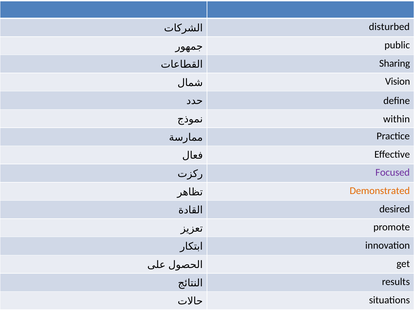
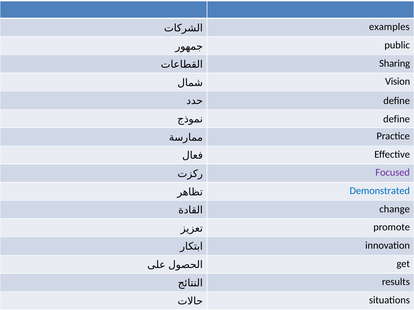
disturbed: disturbed -> examples (389, 27)
within: within -> define (397, 119)
Demonstrated colour: orange -> blue (380, 191)
desired: desired -> change (395, 209)
